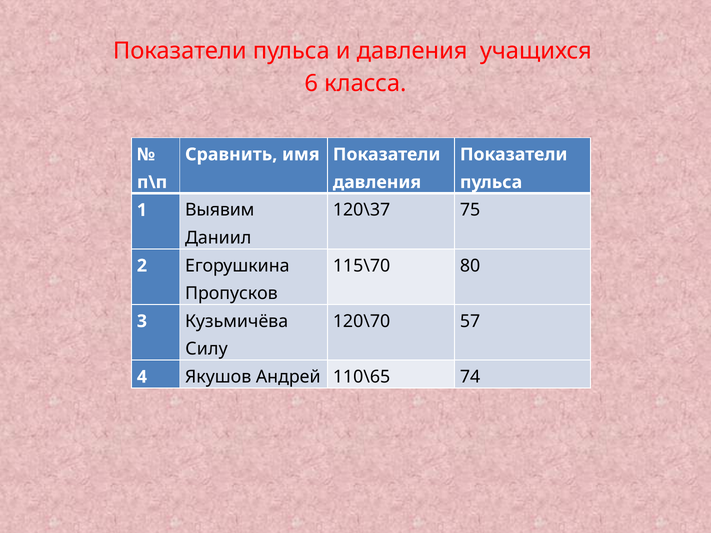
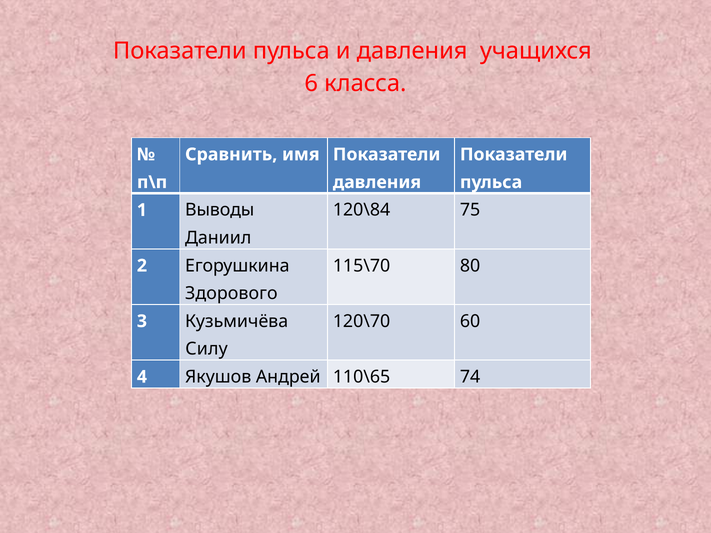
120\37: 120\37 -> 120\84 (362, 210)
Выявим: Выявим -> Выводы (220, 210)
Пропусков: Пропусков -> Здорового (231, 294)
57: 57 -> 60 (470, 321)
